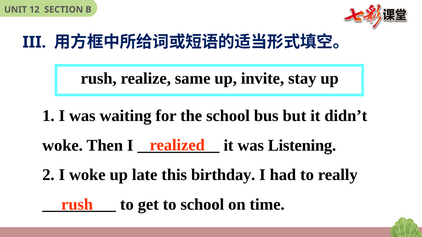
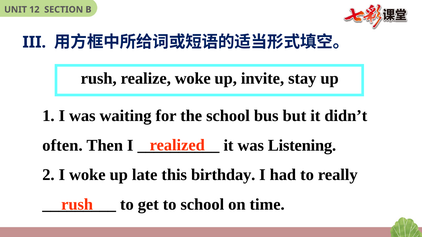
realize same: same -> woke (193, 79)
woke: woke -> often (62, 146)
